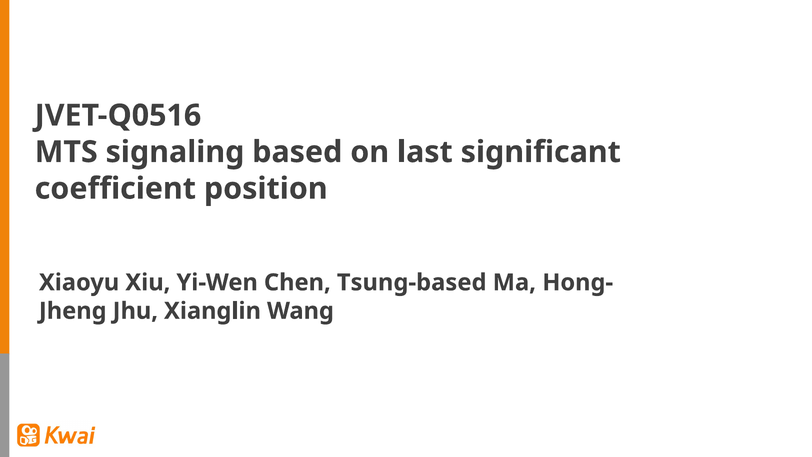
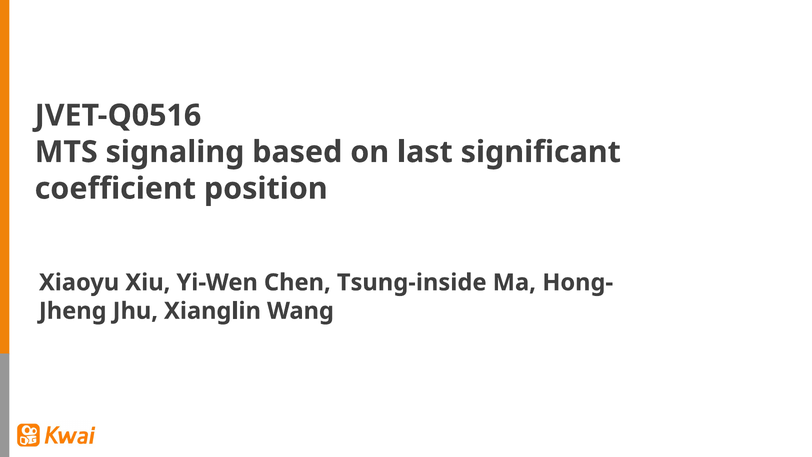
Tsung-based: Tsung-based -> Tsung-inside (412, 282)
